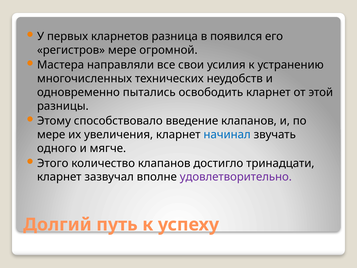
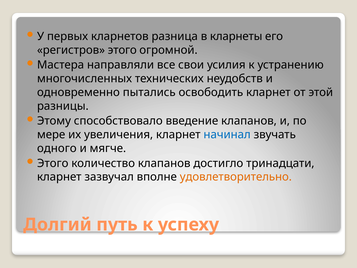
появился: появился -> кларнеты (236, 36)
регистров мере: мере -> этого (122, 50)
удовлетворительно colour: purple -> orange (236, 177)
